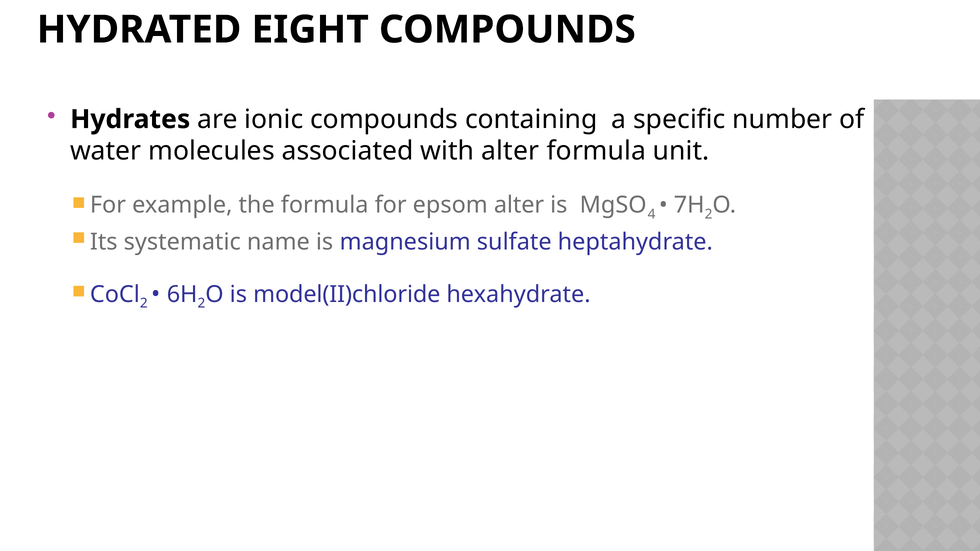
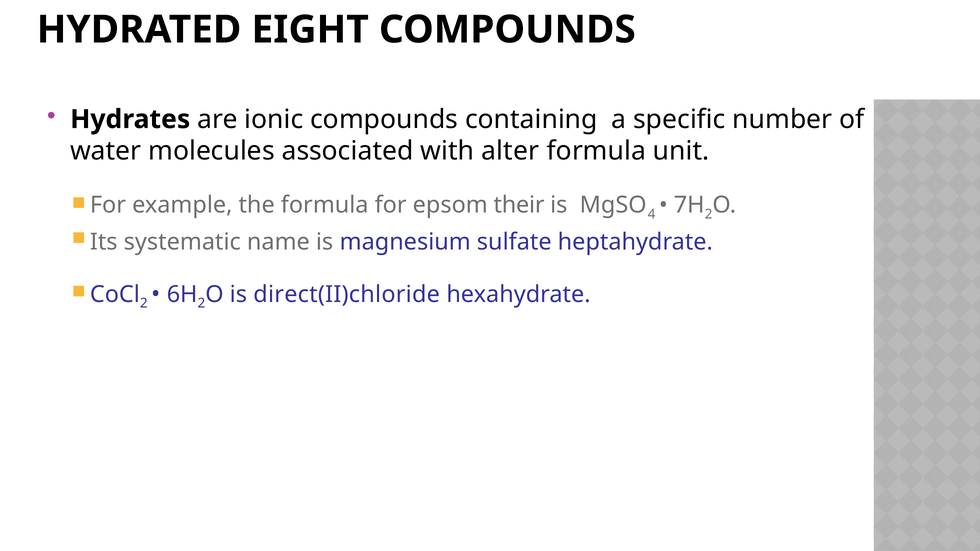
epsom alter: alter -> their (519, 205)
model(II)chloride: model(II)chloride -> direct(II)chloride (347, 294)
